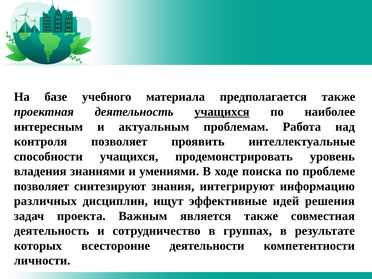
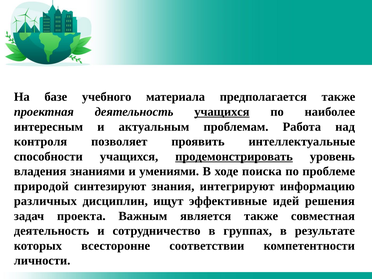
продемонстрировать underline: none -> present (234, 156)
позволяет: позволяет -> природой (41, 186)
деятельности: деятельности -> соответствии (207, 246)
